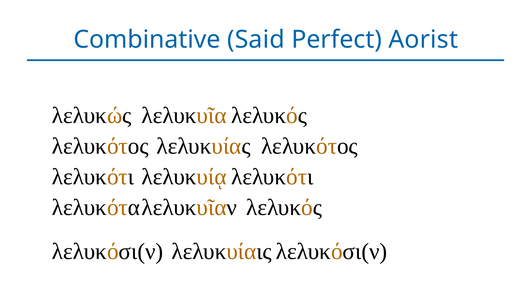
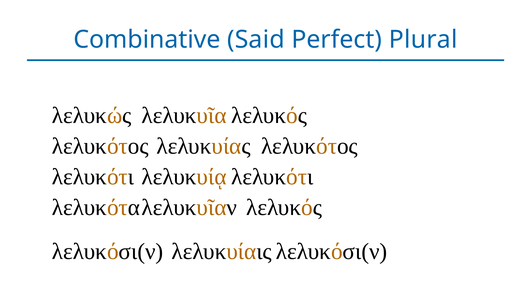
Aorist: Aorist -> Plural (423, 39)
